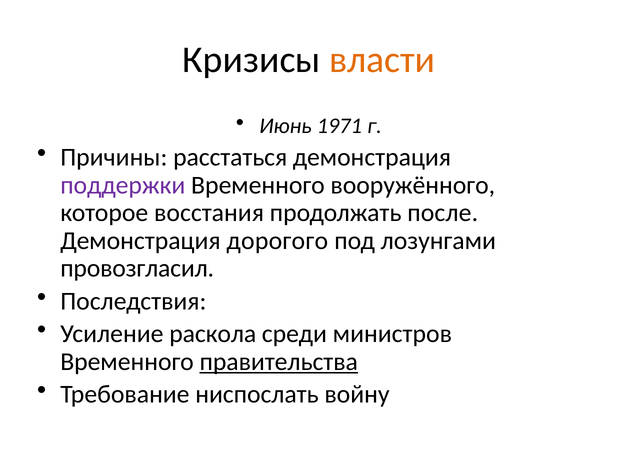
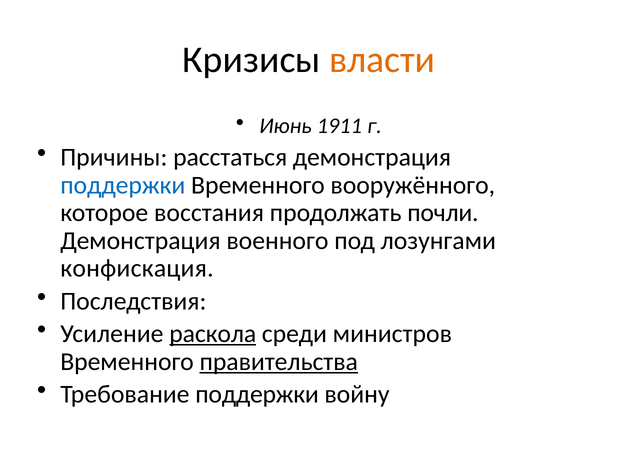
1971: 1971 -> 1911 (339, 126)
поддержки colour: purple -> blue (123, 185)
после: после -> почли (443, 213)
дорогого: дорогого -> военного (277, 241)
провозгласил: провозгласил -> конфискация (137, 269)
раскола underline: none -> present (213, 334)
Требование ниспослать: ниспослать -> поддержки (257, 395)
